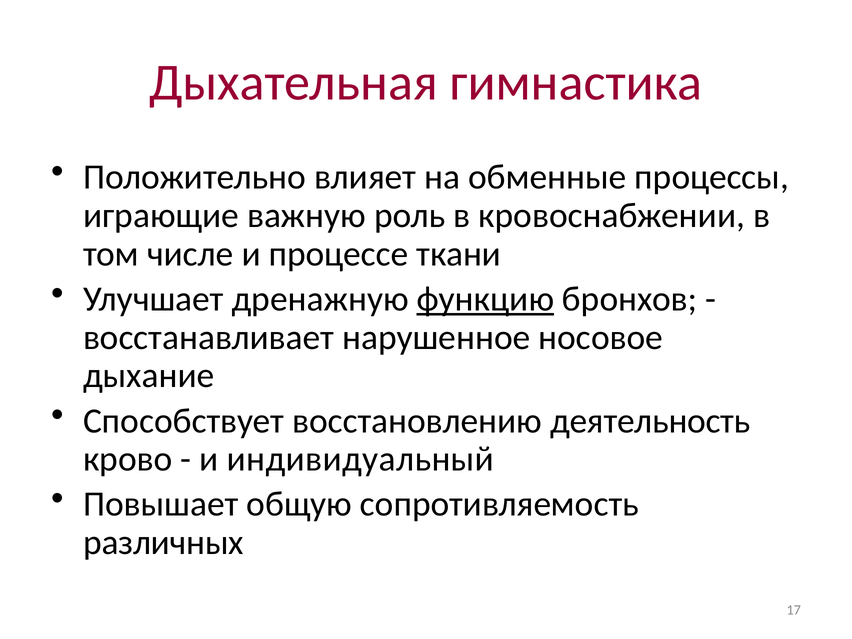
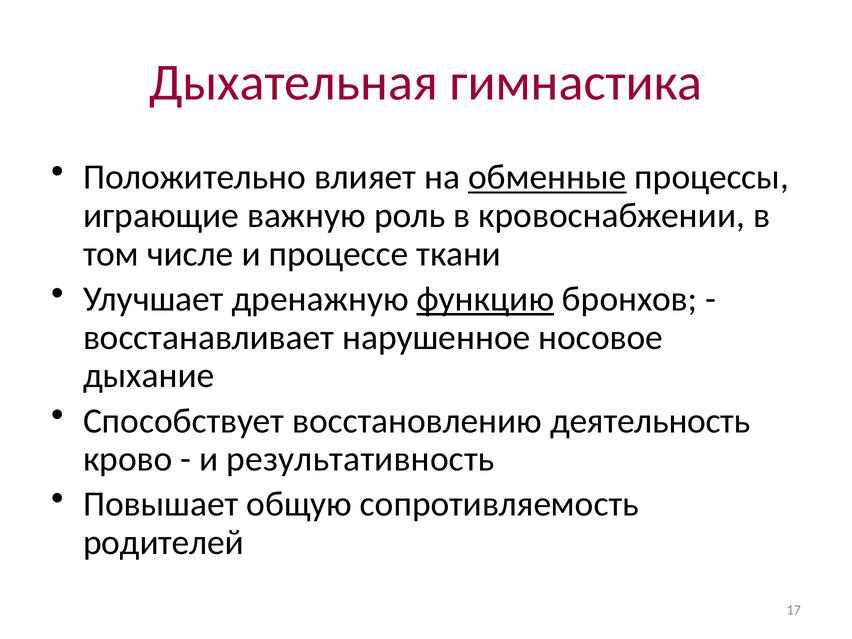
обменные underline: none -> present (547, 177)
индивидуальный: индивидуальный -> результативность (360, 459)
различных: различных -> родителей (163, 543)
